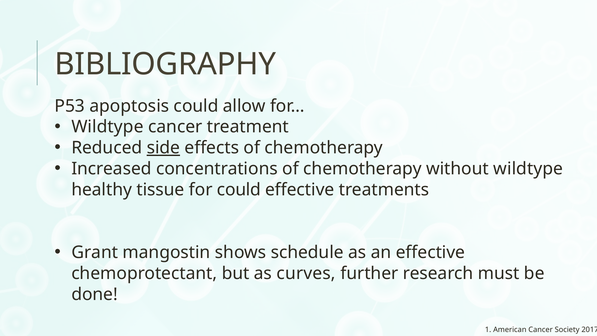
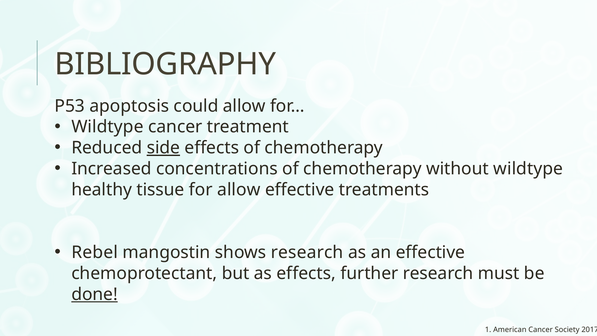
for could: could -> allow (239, 190)
Grant: Grant -> Rebel (95, 252)
shows schedule: schedule -> research (307, 252)
as curves: curves -> effects (306, 273)
done underline: none -> present (95, 294)
